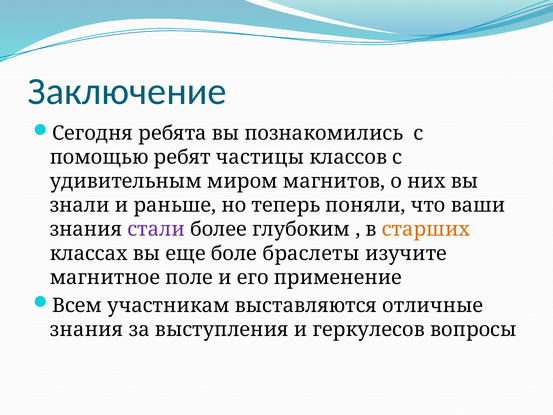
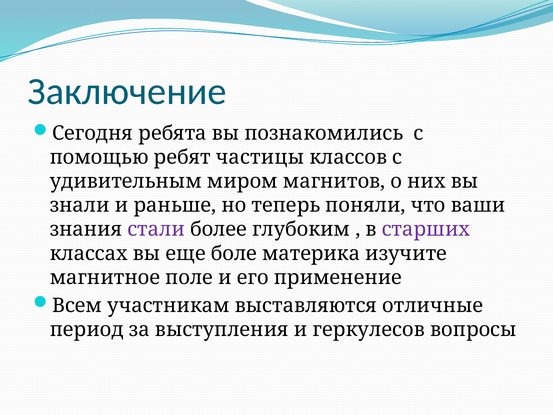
старших colour: orange -> purple (426, 229)
браслеты: браслеты -> материка (311, 253)
знания: знания -> период (87, 329)
